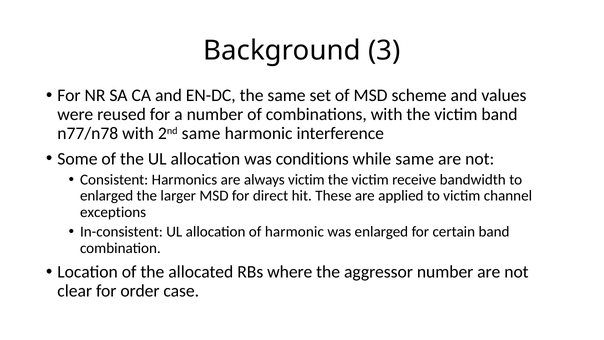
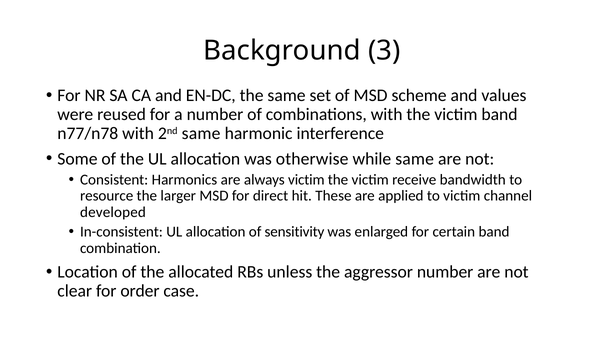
conditions: conditions -> otherwise (312, 159)
enlarged: enlarged -> resource (107, 196)
exceptions: exceptions -> developed (113, 212)
of harmonic: harmonic -> sensitivity (295, 232)
where: where -> unless (290, 272)
